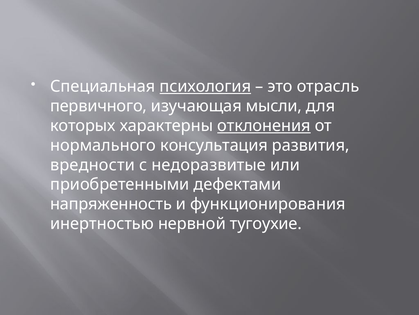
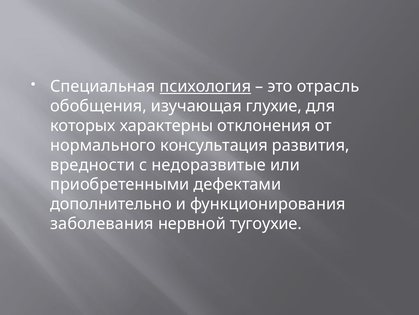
первичного: первичного -> обобщения (98, 106)
мысли: мысли -> глухие (274, 106)
отклонения underline: present -> none (264, 125)
напряженность: напряженность -> дополнительно (111, 204)
инертностью: инертностью -> заболевания (102, 223)
